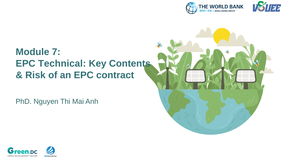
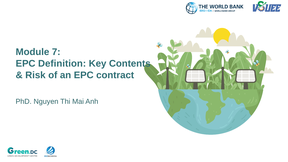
Technical: Technical -> Definition (62, 64)
